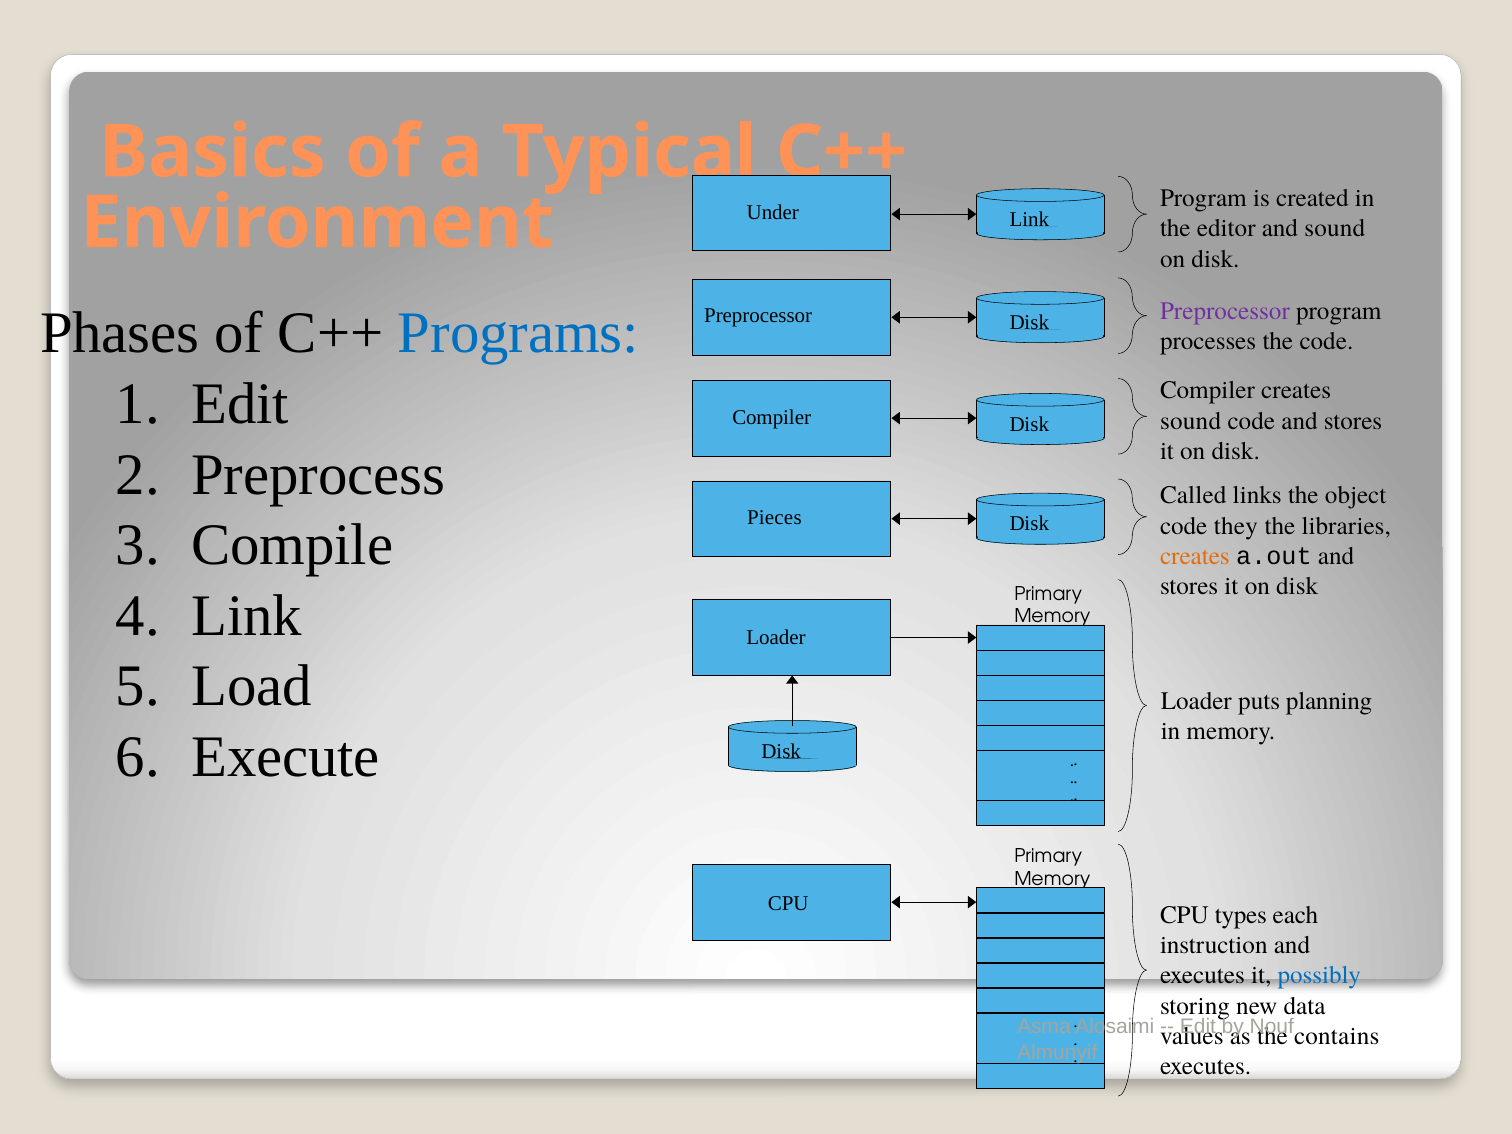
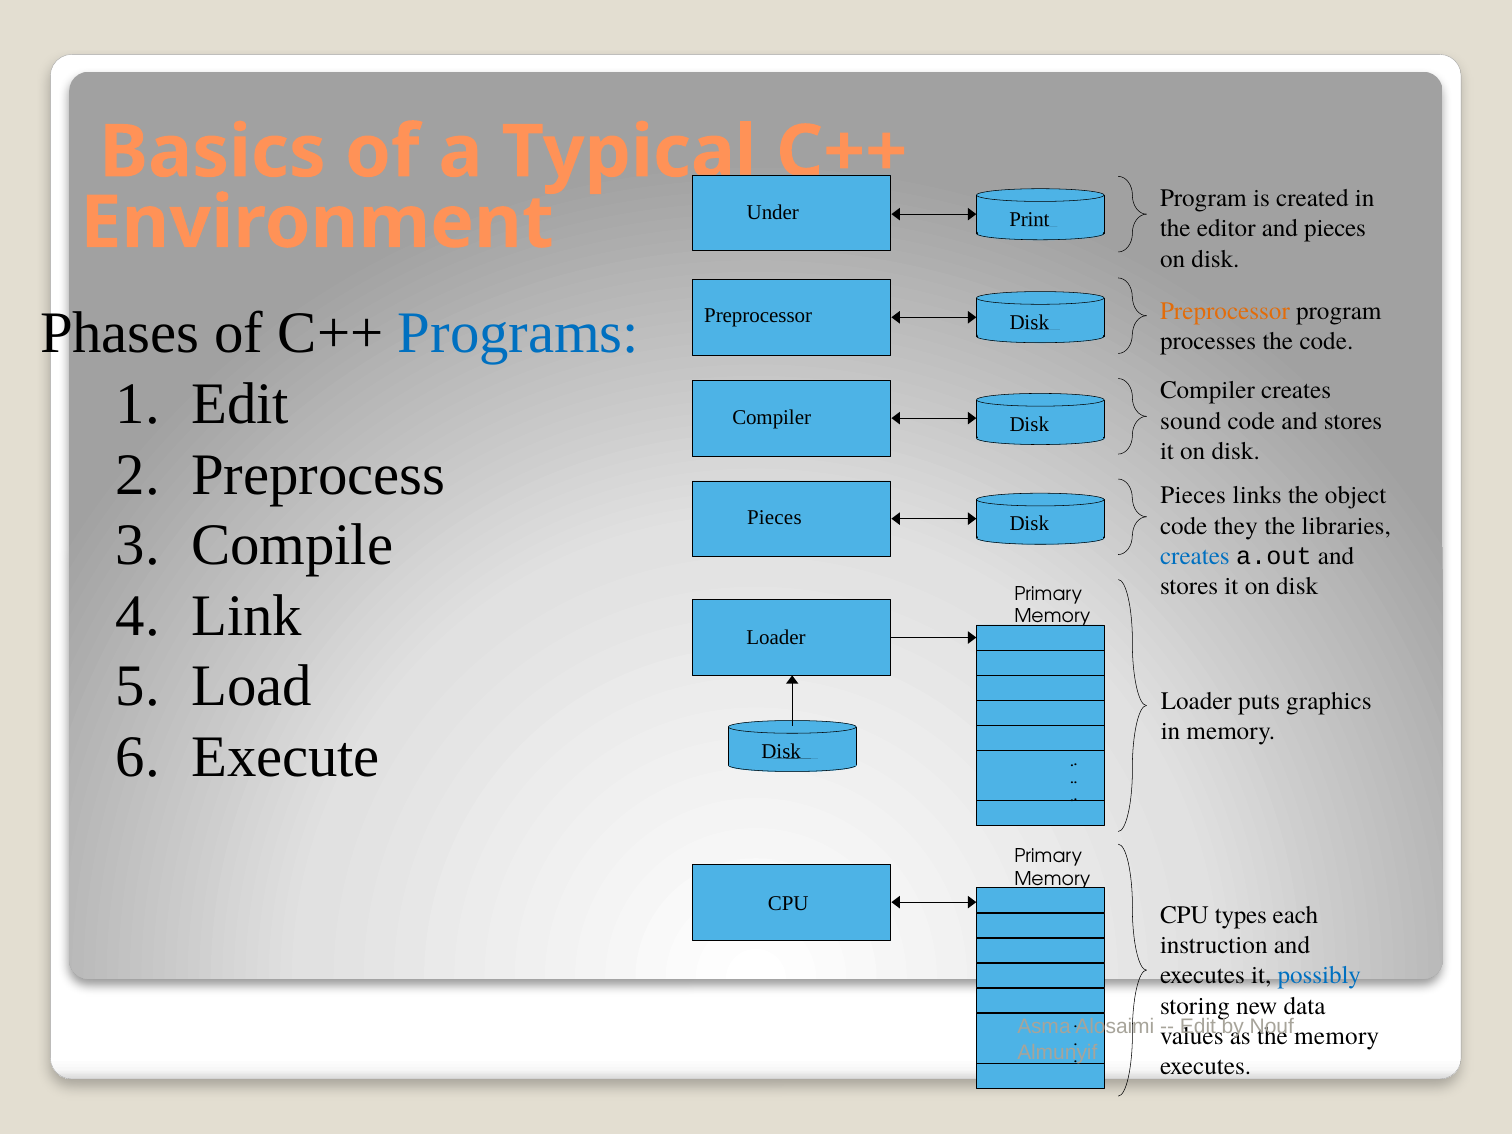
Link: Link -> Print (1029, 219)
and sound: sound -> pieces (1335, 228)
Preprocessor colour: purple -> orange (1225, 311)
Called: Called -> Pieces (1193, 496)
creates colour: orange -> blue (1195, 556)
planning: planning -> graphics (1329, 701)
contains: contains -> memory (1337, 1036)
